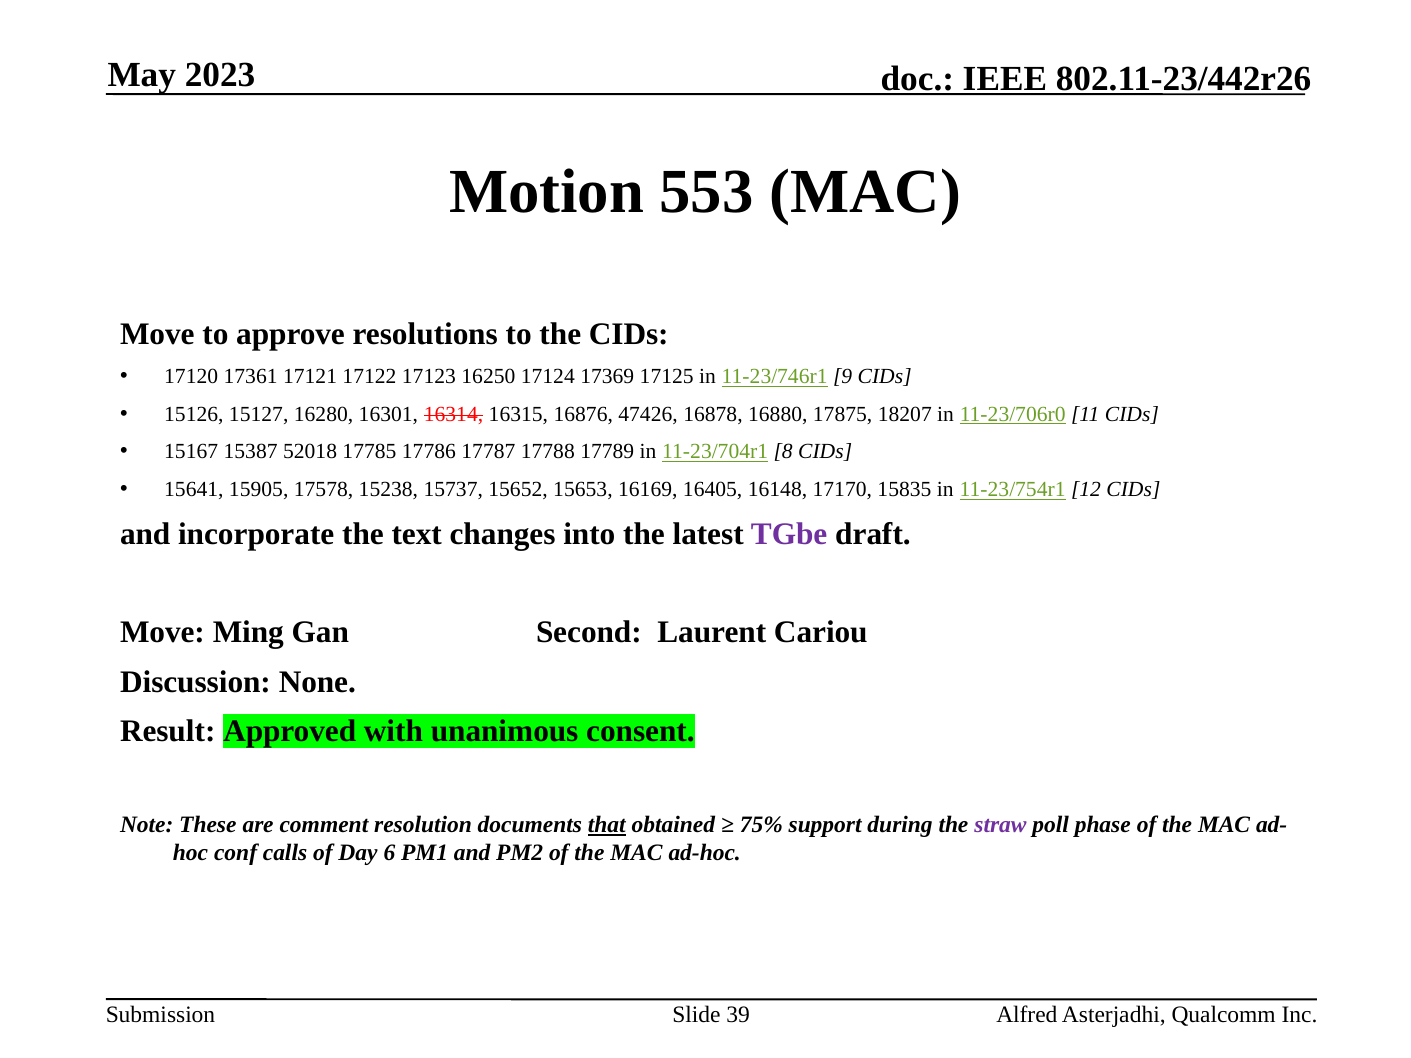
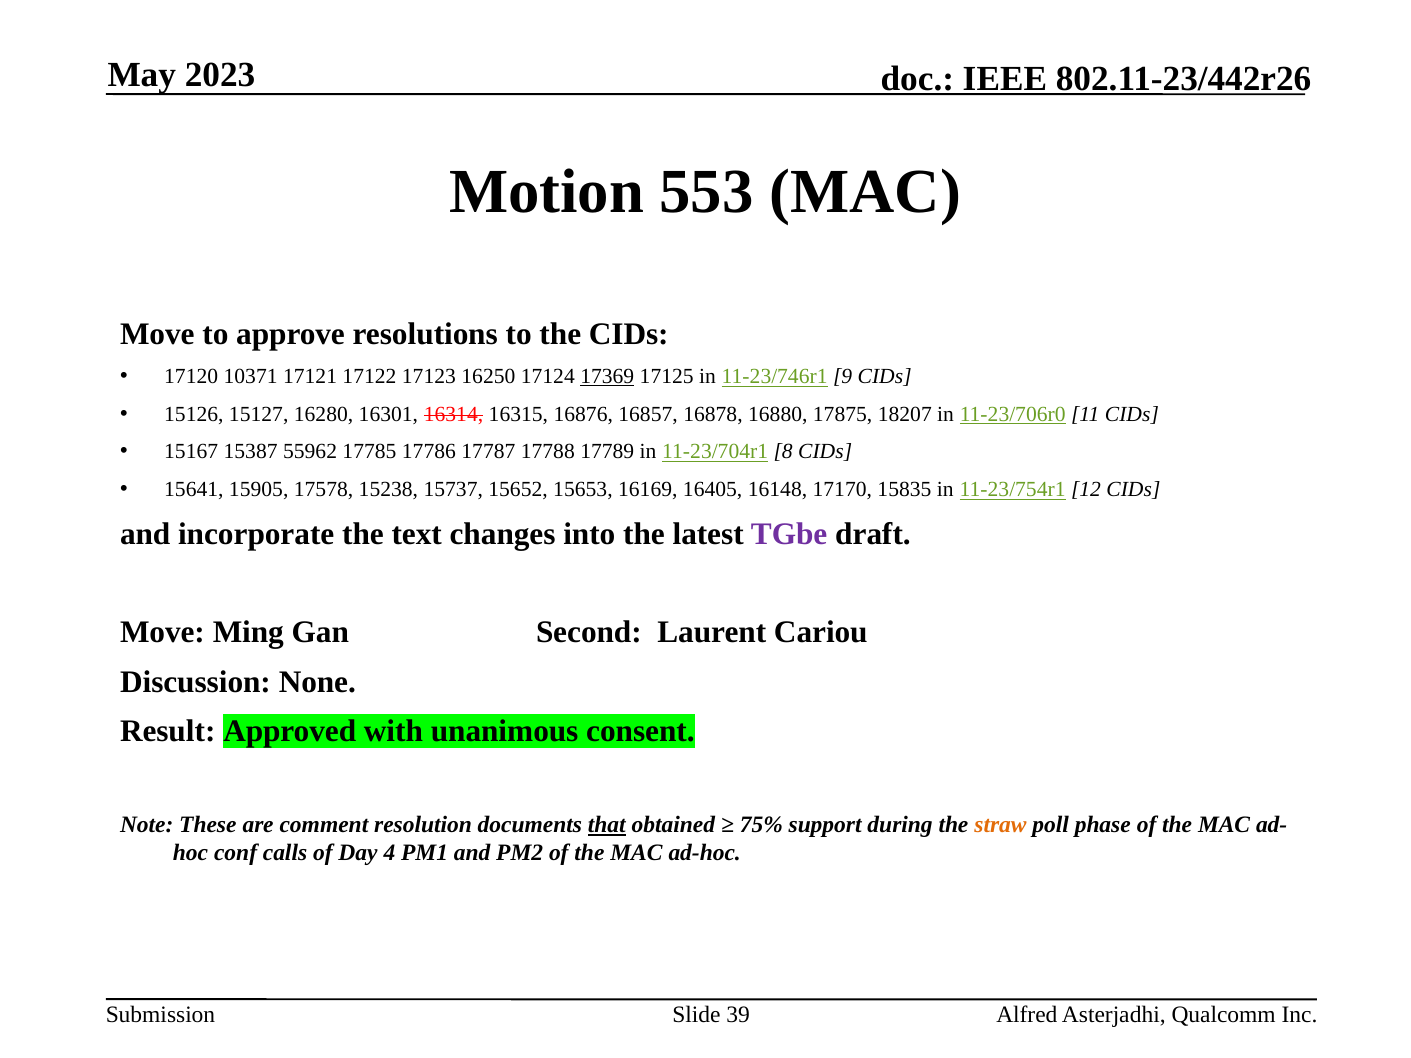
17361: 17361 -> 10371 (251, 377)
17369 underline: none -> present (607, 377)
47426: 47426 -> 16857 (648, 414)
52018: 52018 -> 55962 (310, 452)
straw colour: purple -> orange (1000, 825)
6: 6 -> 4 (389, 853)
